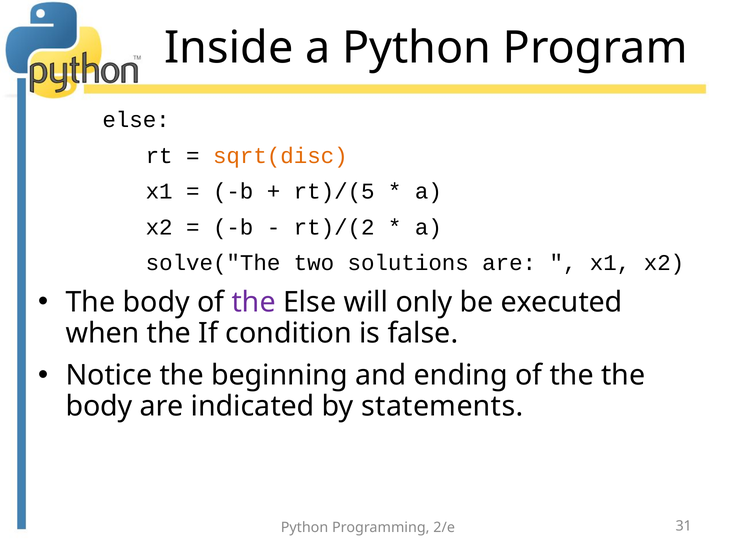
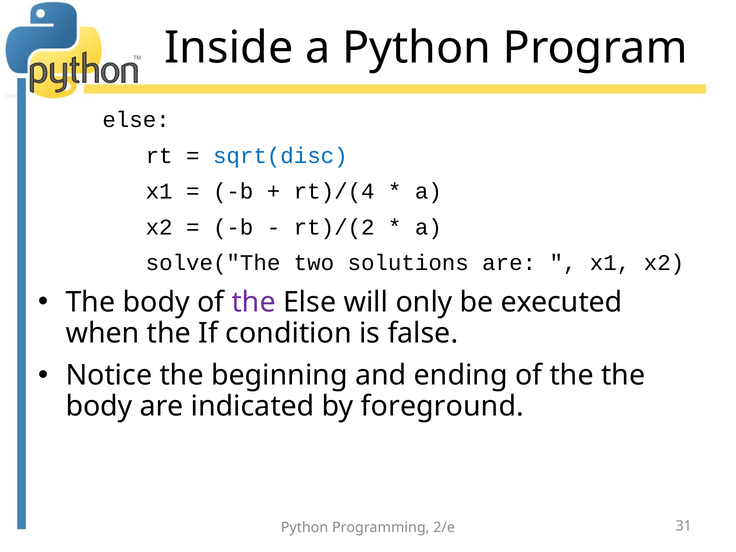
sqrt(disc colour: orange -> blue (280, 156)
rt)/(5: rt)/(5 -> rt)/(4 (334, 192)
statements: statements -> foreground (442, 406)
